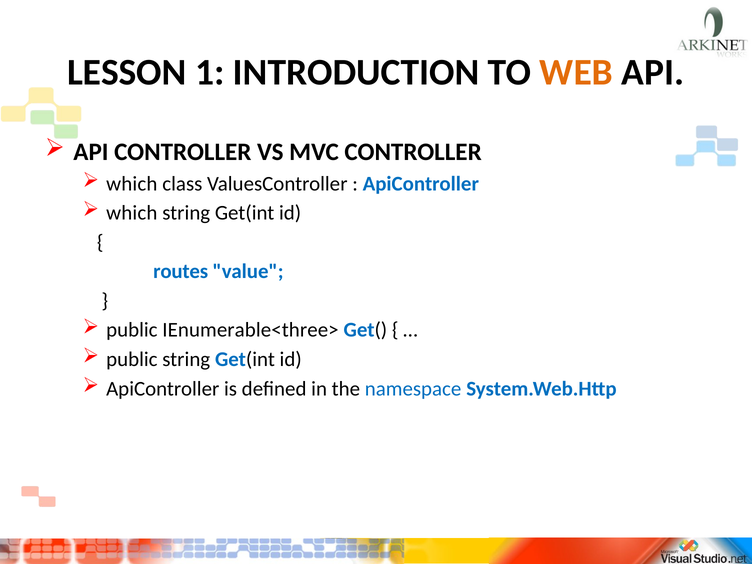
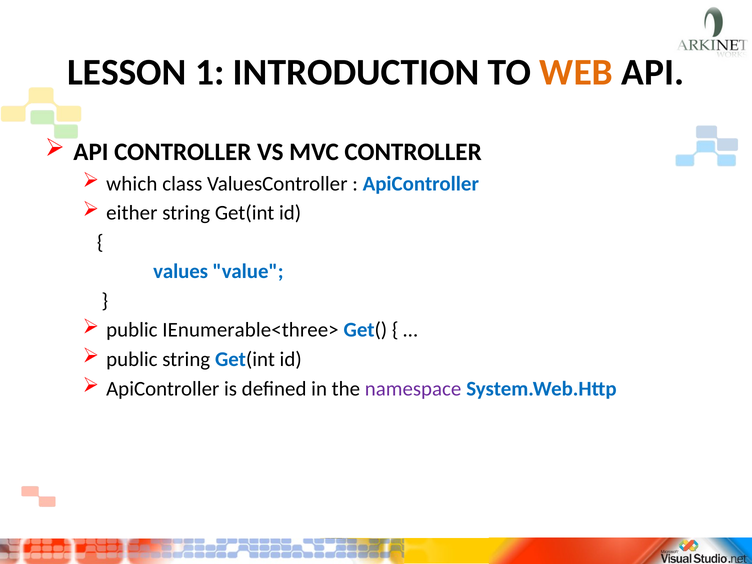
which: which -> either (132, 213)
routes: routes -> values (181, 271)
namespace colour: blue -> purple (413, 389)
